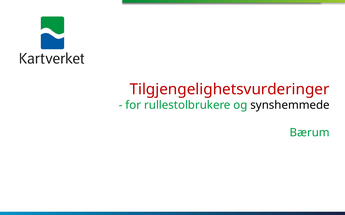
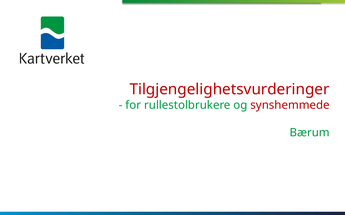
synshemmede colour: black -> red (290, 105)
